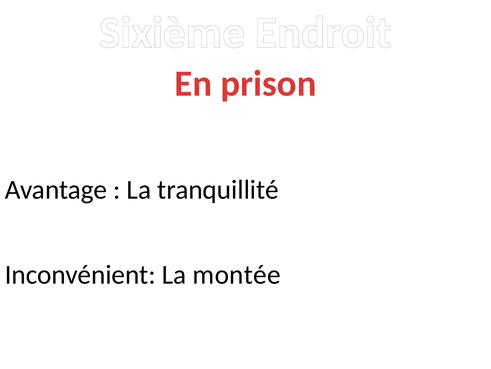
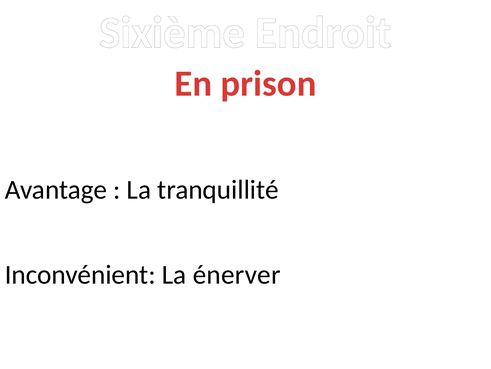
montée: montée -> énerver (237, 274)
